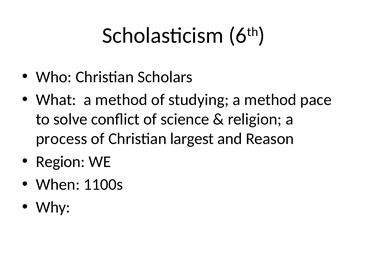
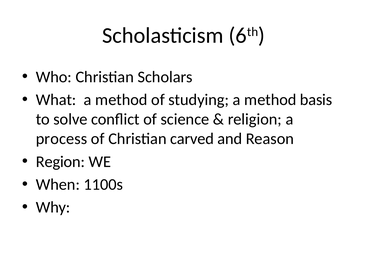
pace: pace -> basis (316, 100)
largest: largest -> carved (192, 139)
